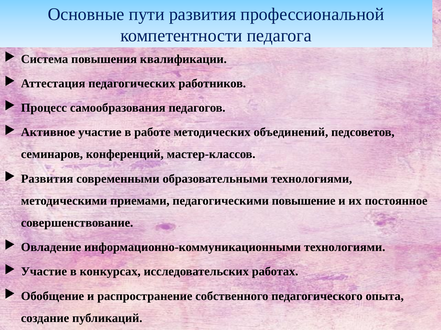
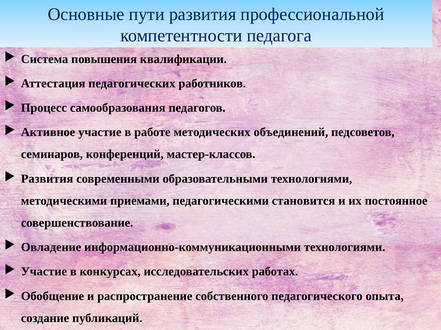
повышение: повышение -> становится (304, 201)
